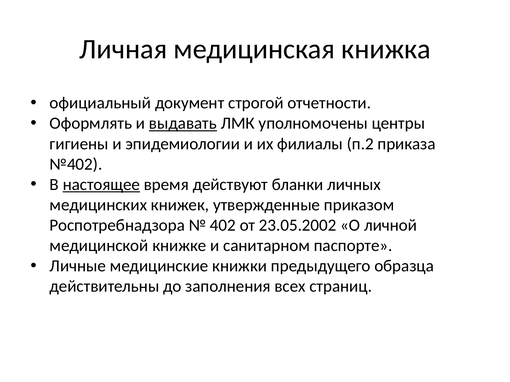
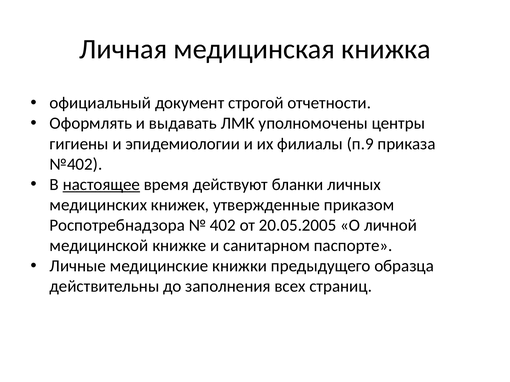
выдавать underline: present -> none (183, 124)
п.2: п.2 -> п.9 (360, 144)
23.05.2002: 23.05.2002 -> 20.05.2005 (298, 226)
